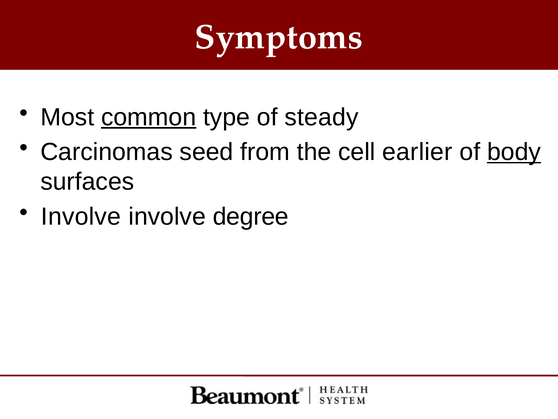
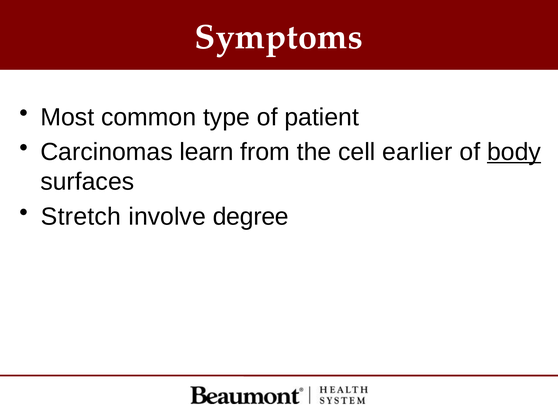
common underline: present -> none (149, 117)
steady: steady -> patient (322, 117)
seed: seed -> learn (207, 152)
Involve: Involve -> Stretch (81, 216)
